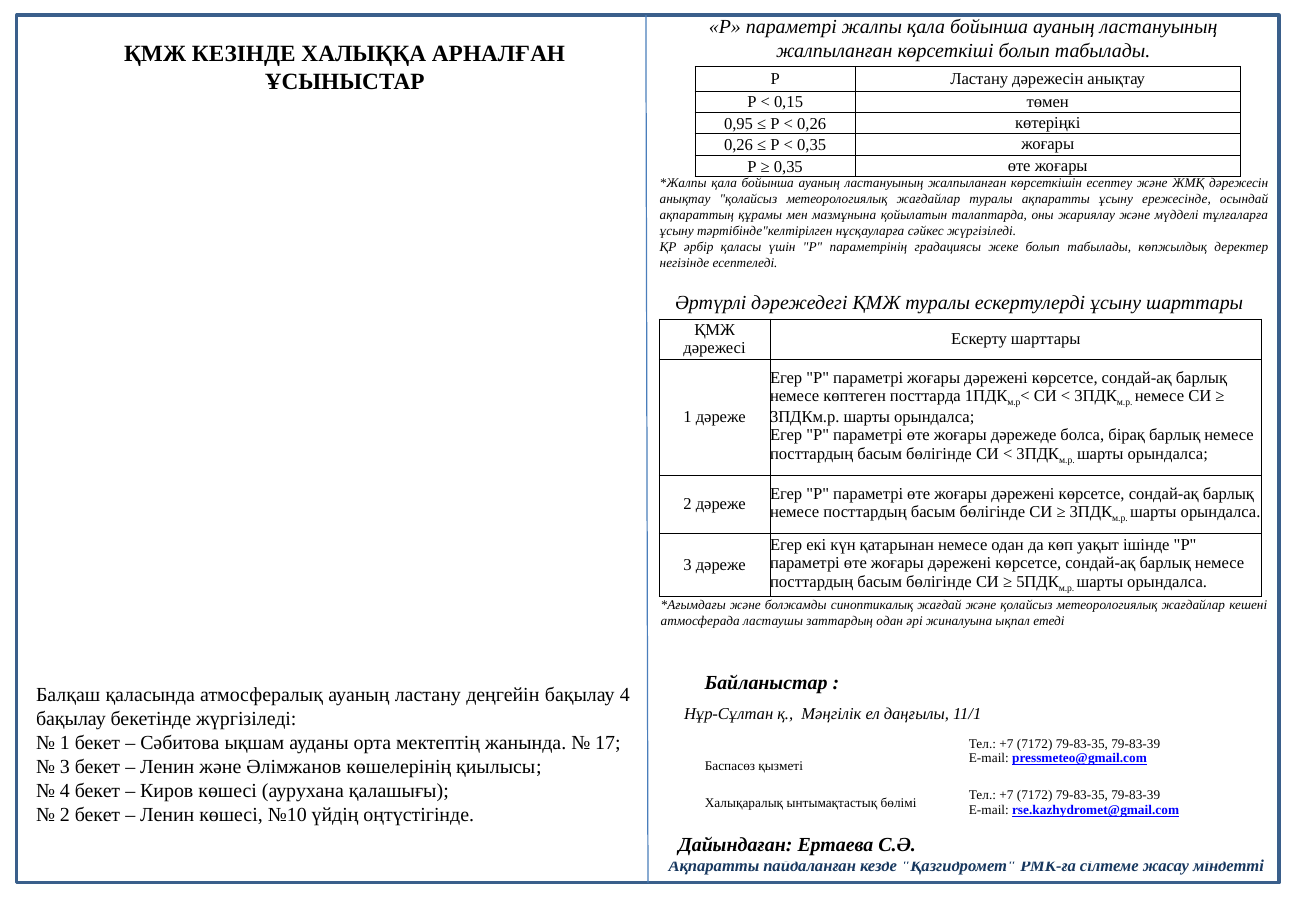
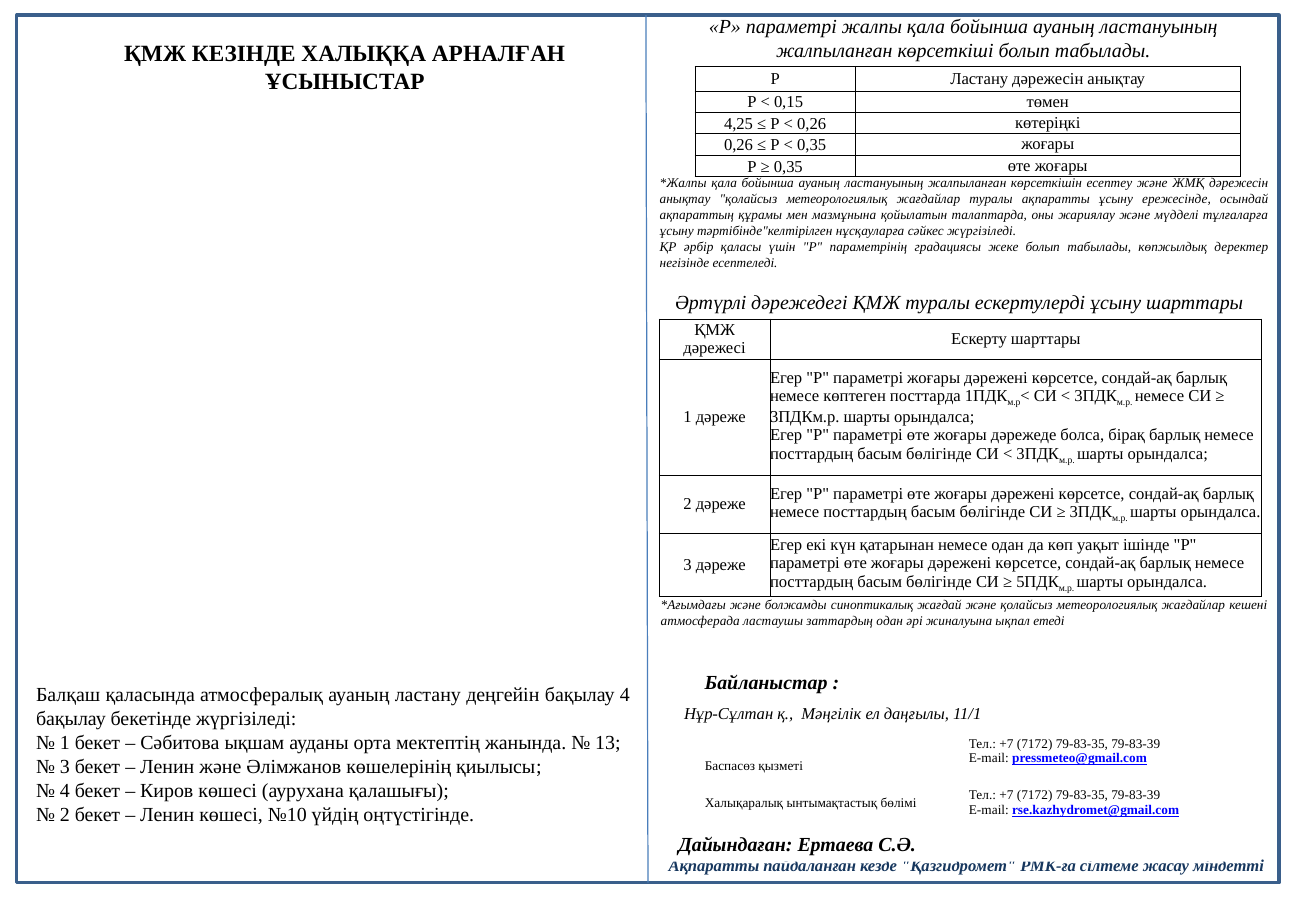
0,95: 0,95 -> 4,25 (739, 124)
17: 17 -> 13 (608, 743)
